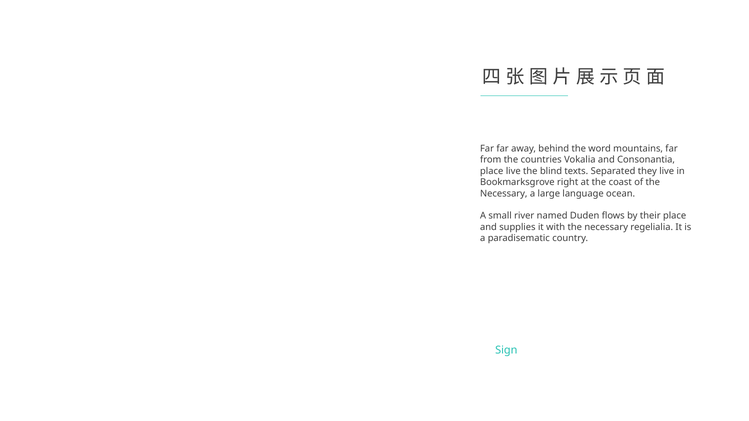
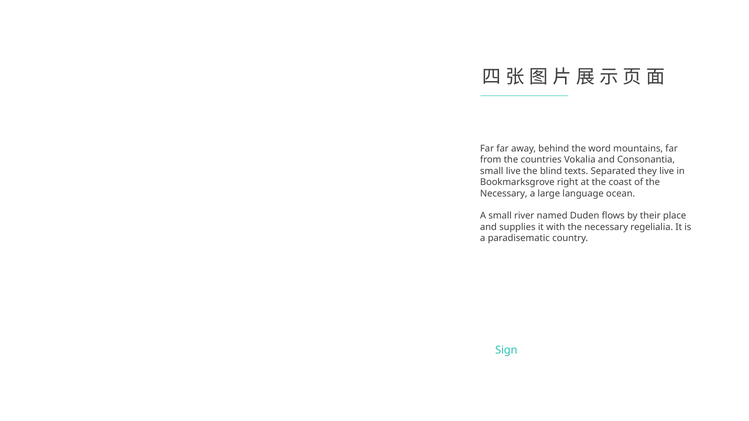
place: place -> small (492, 171)
